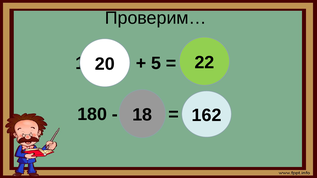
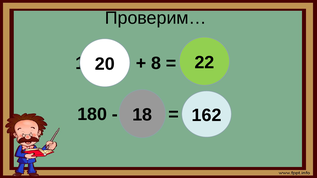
5: 5 -> 8 (156, 63)
